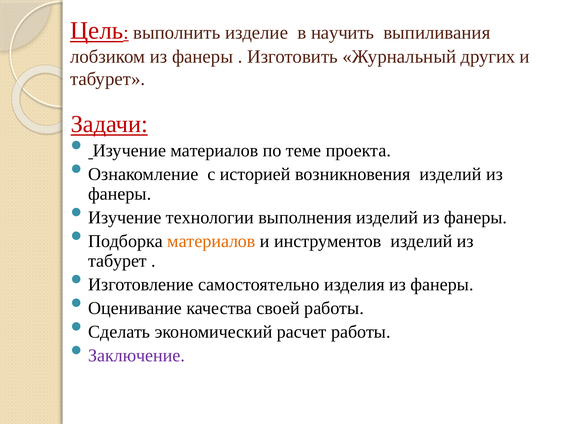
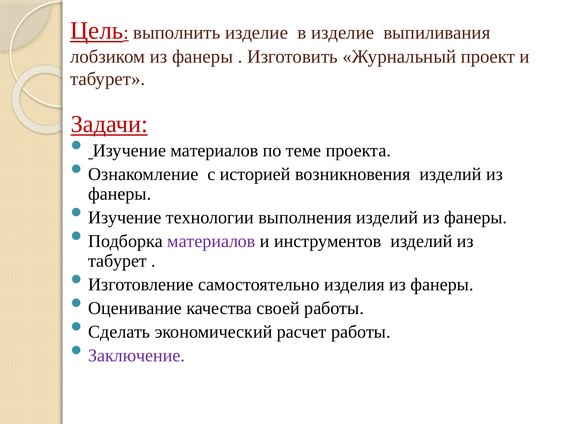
в научить: научить -> изделие (343, 33)
других: других -> проект (488, 56)
материалов colour: orange -> purple (211, 241)
